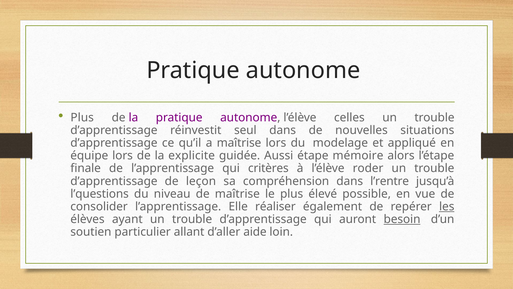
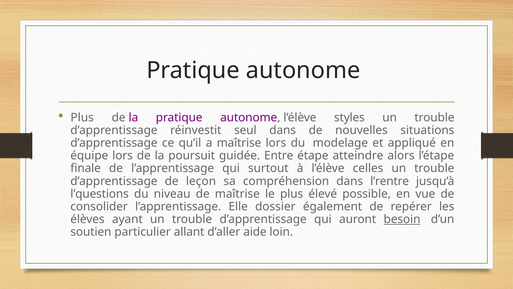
celles: celles -> styles (349, 117)
explicite: explicite -> poursuit (192, 155)
Aussi: Aussi -> Entre (279, 155)
mémoire: mémoire -> atteindre (358, 155)
critères: critères -> surtout (268, 168)
roder: roder -> celles (368, 168)
réaliser: réaliser -> dossier (275, 206)
les underline: present -> none (447, 206)
